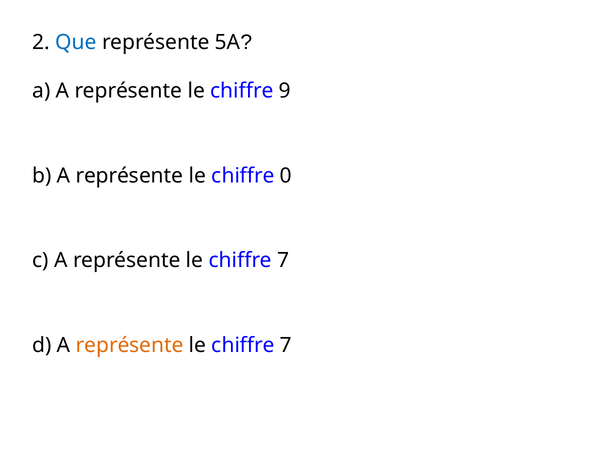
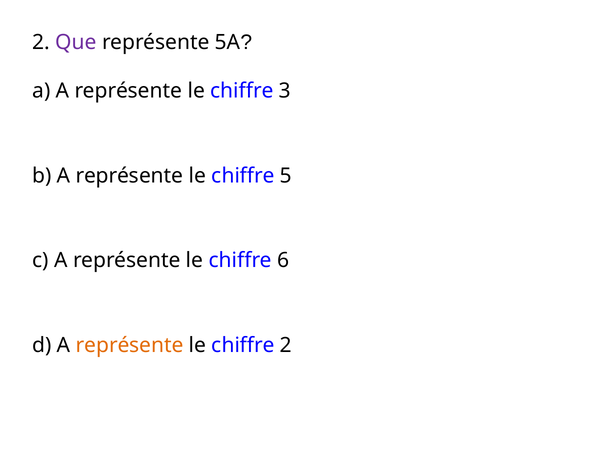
Que colour: blue -> purple (76, 42)
9: 9 -> 3 (285, 91)
0: 0 -> 5 (286, 176)
7: 7 -> 6 (283, 261)
7: 7 -> 2 (286, 346)
